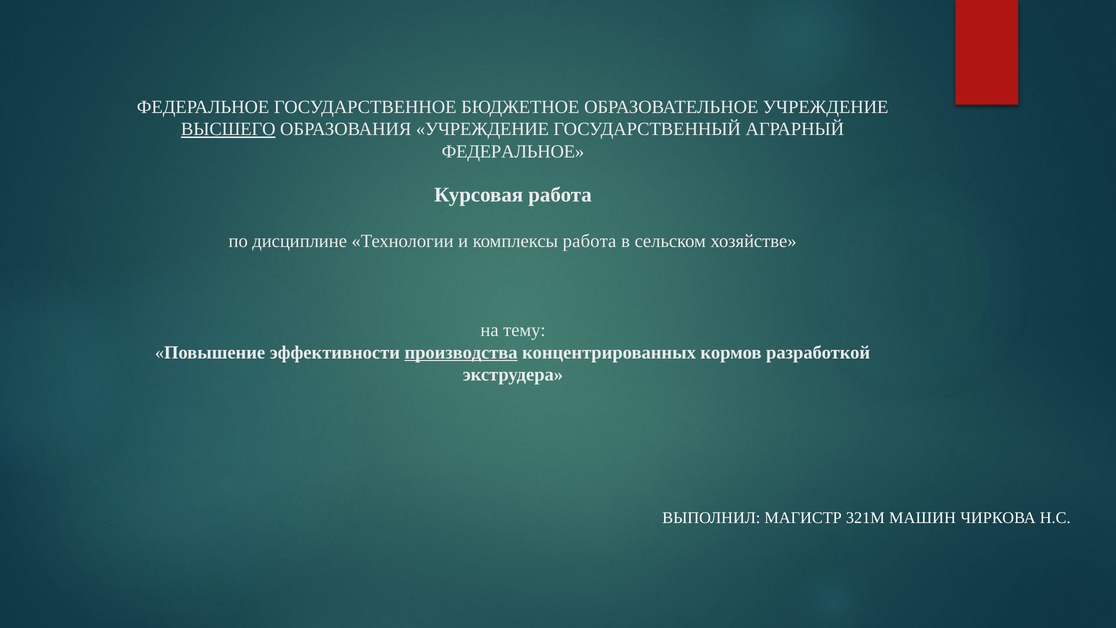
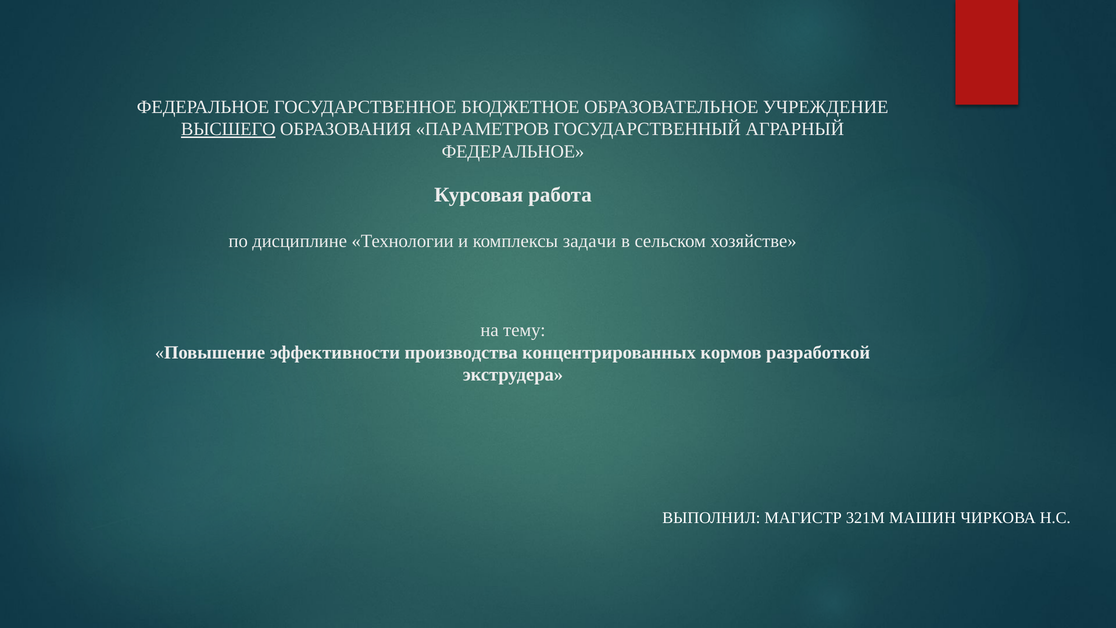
ОБРАЗОВАНИЯ УЧРЕЖДЕНИЕ: УЧРЕЖДЕНИЕ -> ПАРАМЕТРОВ (482, 129)
комплексы работа: работа -> задачи (590, 241)
производства underline: present -> none (461, 352)
